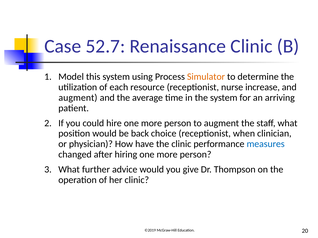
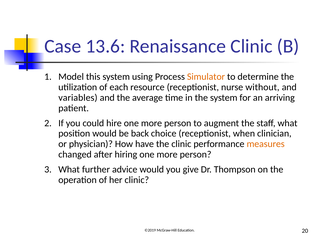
52.7: 52.7 -> 13.6 (105, 46)
increase: increase -> without (262, 87)
augment: augment -> variables (78, 98)
measures colour: blue -> orange (266, 144)
